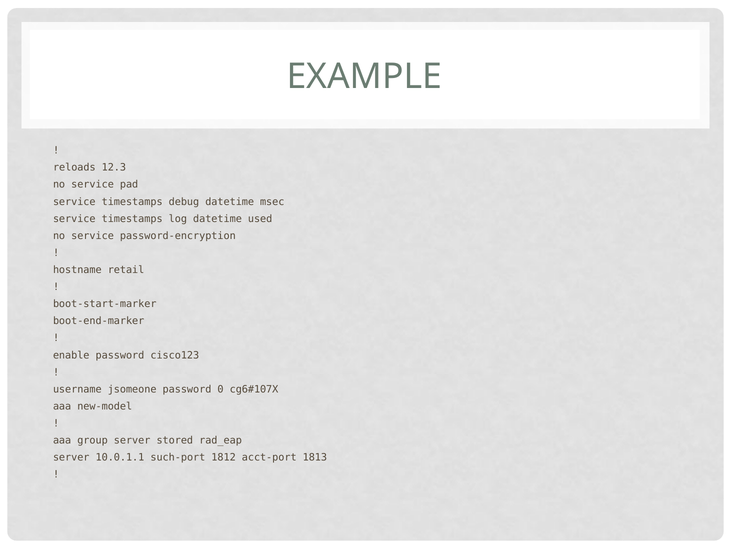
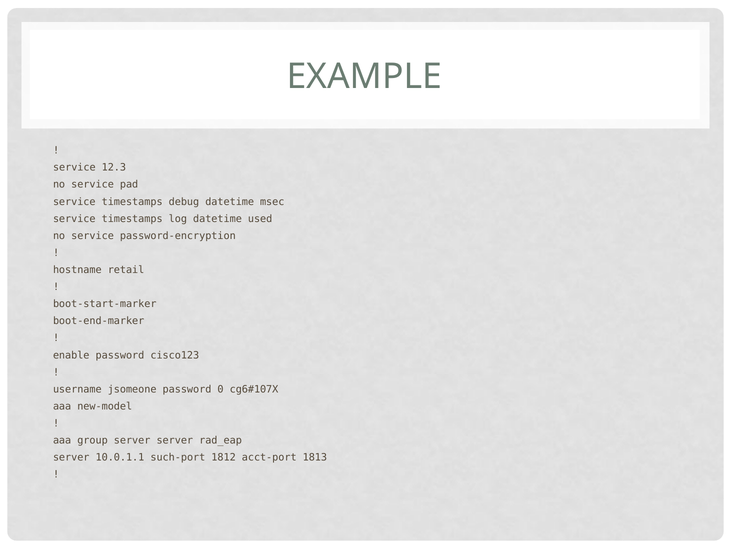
reloads: reloads -> service (74, 168)
server stored: stored -> server (175, 441)
